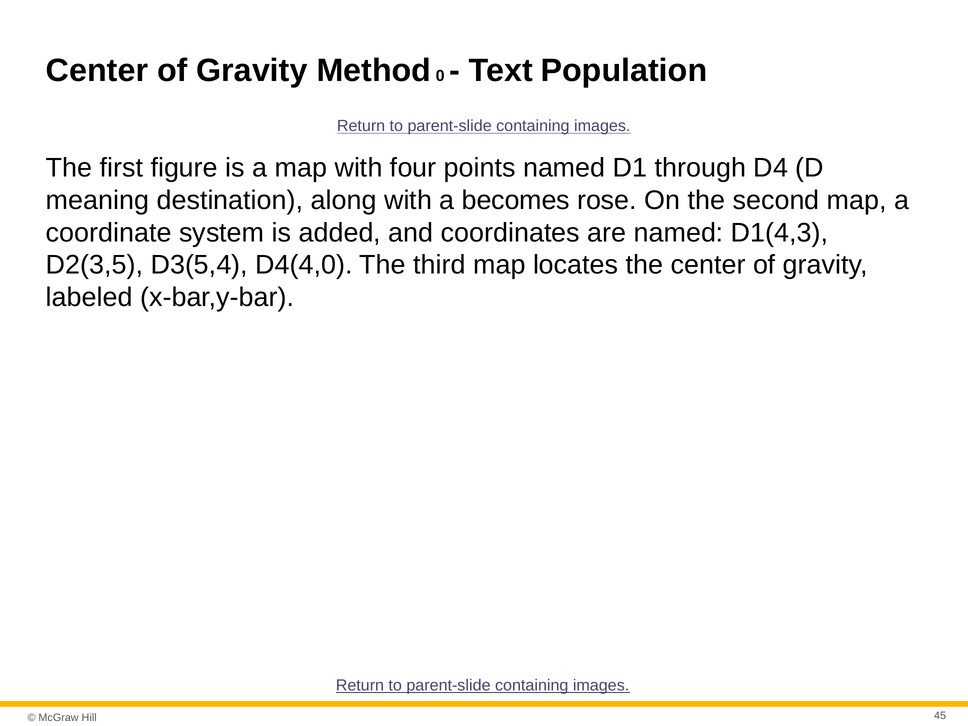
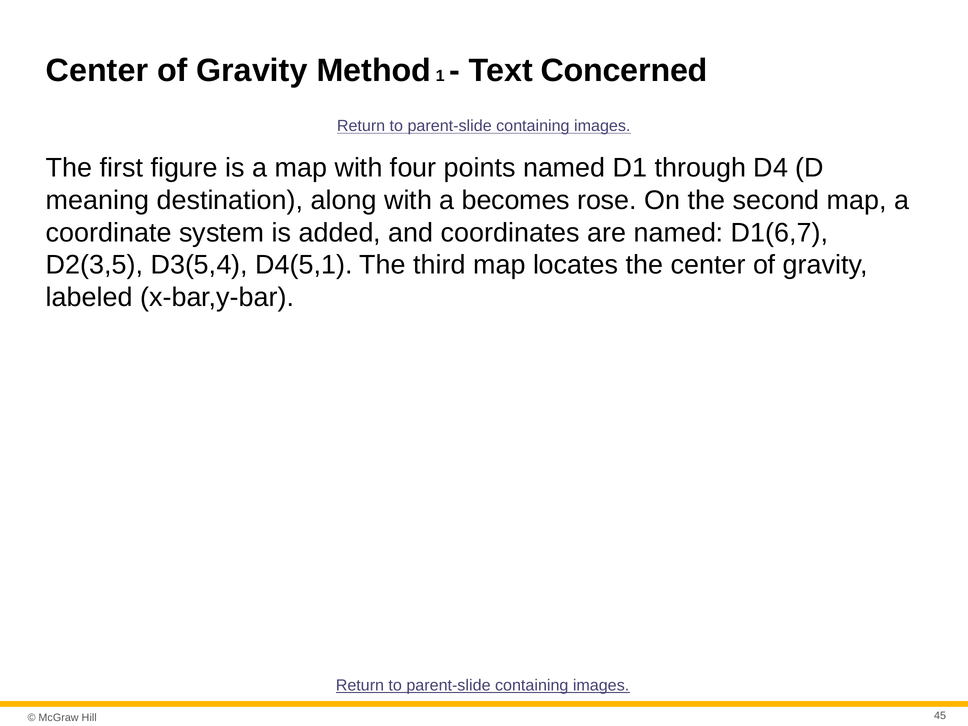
0: 0 -> 1 (440, 76)
Population: Population -> Concerned (624, 70)
D1(4,3: D1(4,3 -> D1(6,7 (780, 233)
D4(4,0: D4(4,0 -> D4(5,1 (304, 265)
